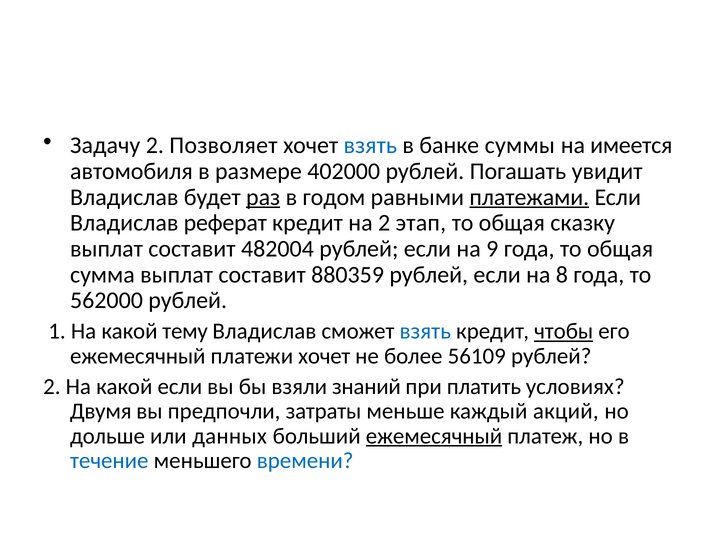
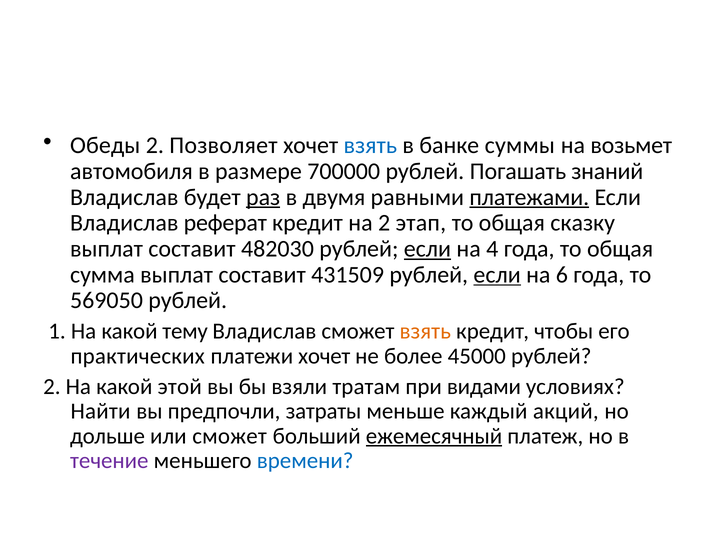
Задачу: Задачу -> Обеды (105, 145)
имеется: имеется -> возьмет (631, 145)
402000: 402000 -> 700000 (344, 171)
увидит: увидит -> знаний (607, 171)
годом: годом -> двумя (334, 197)
482004: 482004 -> 482030 (277, 249)
если underline: none -> present (427, 249)
9: 9 -> 4 (492, 249)
880359: 880359 -> 431509 (348, 275)
если underline: none -> present (497, 275)
8: 8 -> 6 (562, 275)
562000: 562000 -> 569050 (107, 301)
взять colour: blue -> orange (425, 331)
чтобы underline: present -> none (564, 331)
ежемесячный: ежемесячный -> практических (138, 356)
56109: 56109 -> 45000 (477, 356)
какой если: если -> этой (180, 387)
знаний: знаний -> тратам (366, 387)
платить: платить -> видами (484, 387)
Двумя: Двумя -> Найти (101, 411)
или данных: данных -> сможет (230, 436)
течение colour: blue -> purple (109, 461)
